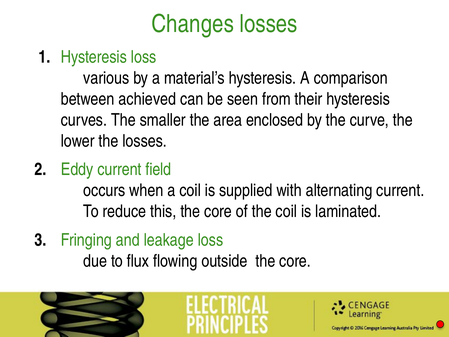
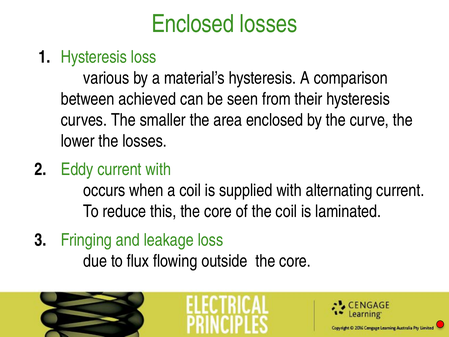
Changes: Changes -> Enclosed (193, 24)
current field: field -> with (158, 169)
